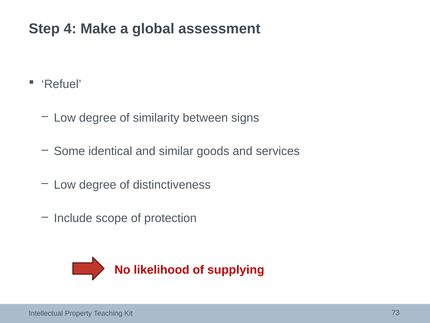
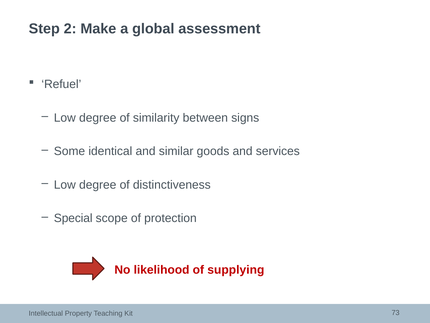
4: 4 -> 2 (70, 29)
Include: Include -> Special (73, 218)
